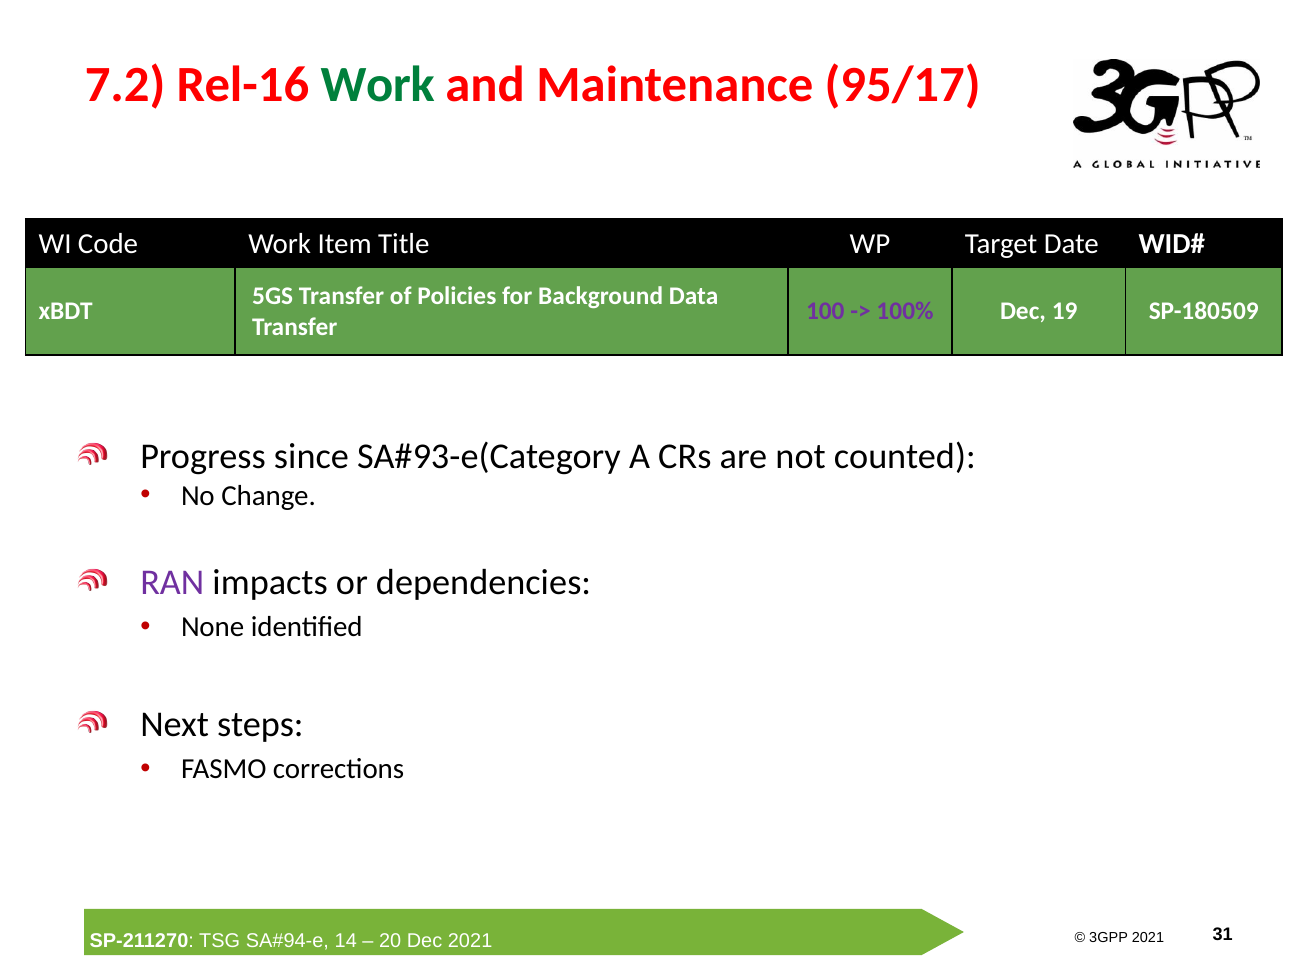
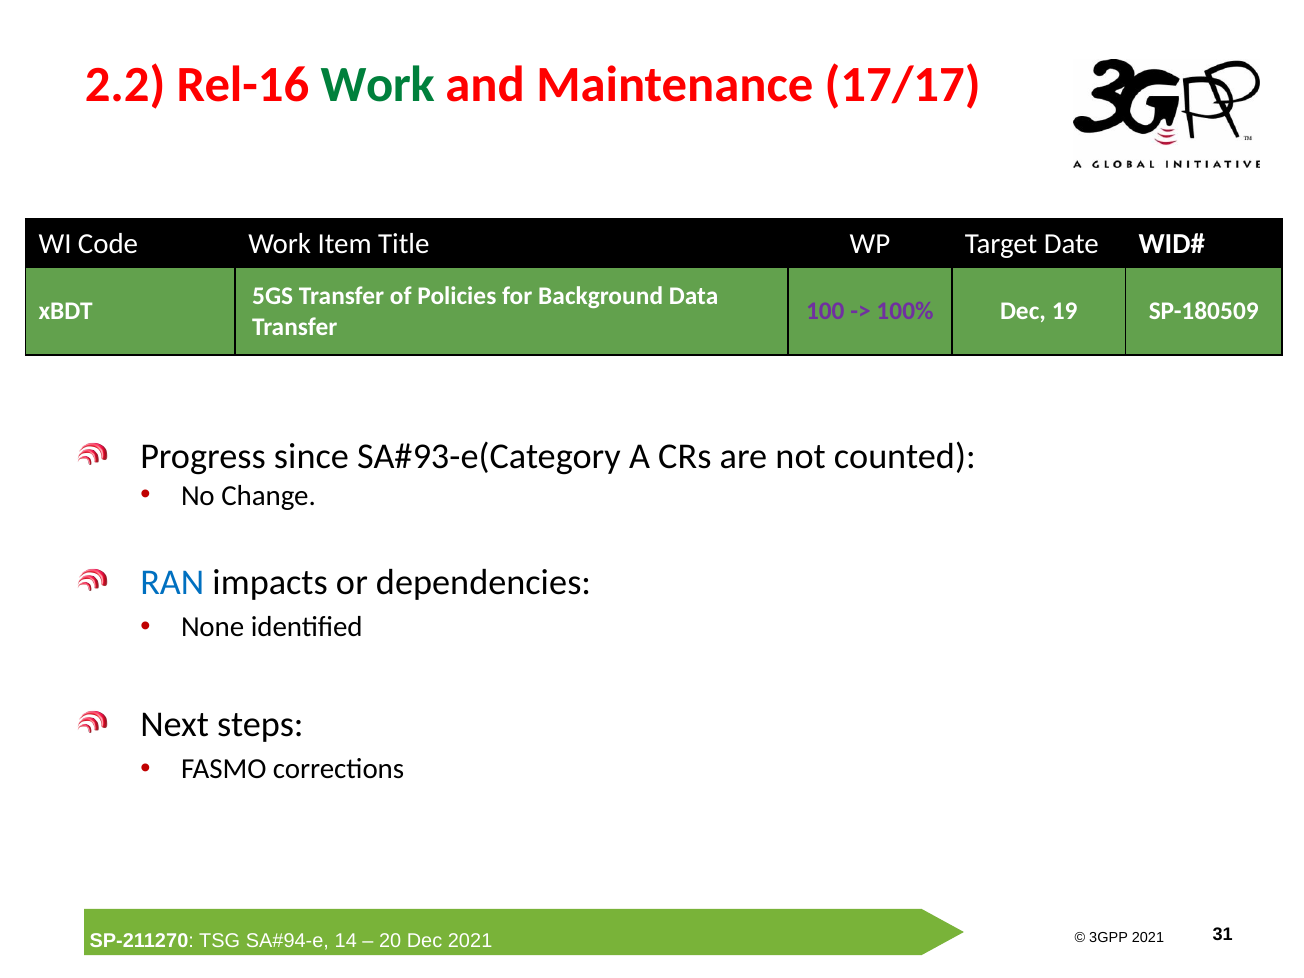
7.2: 7.2 -> 2.2 (125, 85)
95/17: 95/17 -> 17/17 (903, 85)
RAN colour: purple -> blue (172, 583)
